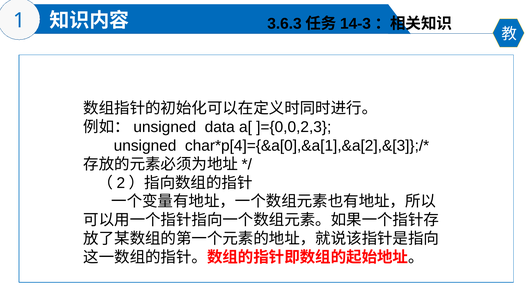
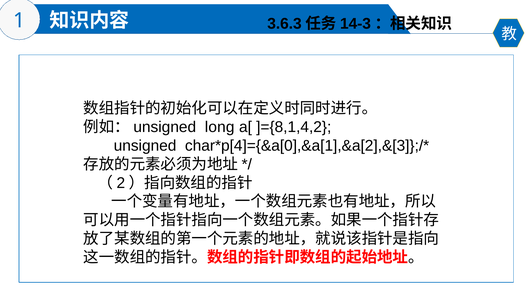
data: data -> long (220, 127)
]={0,0,2,3: ]={0,0,2,3 -> ]={8,1,4,2 (294, 127)
